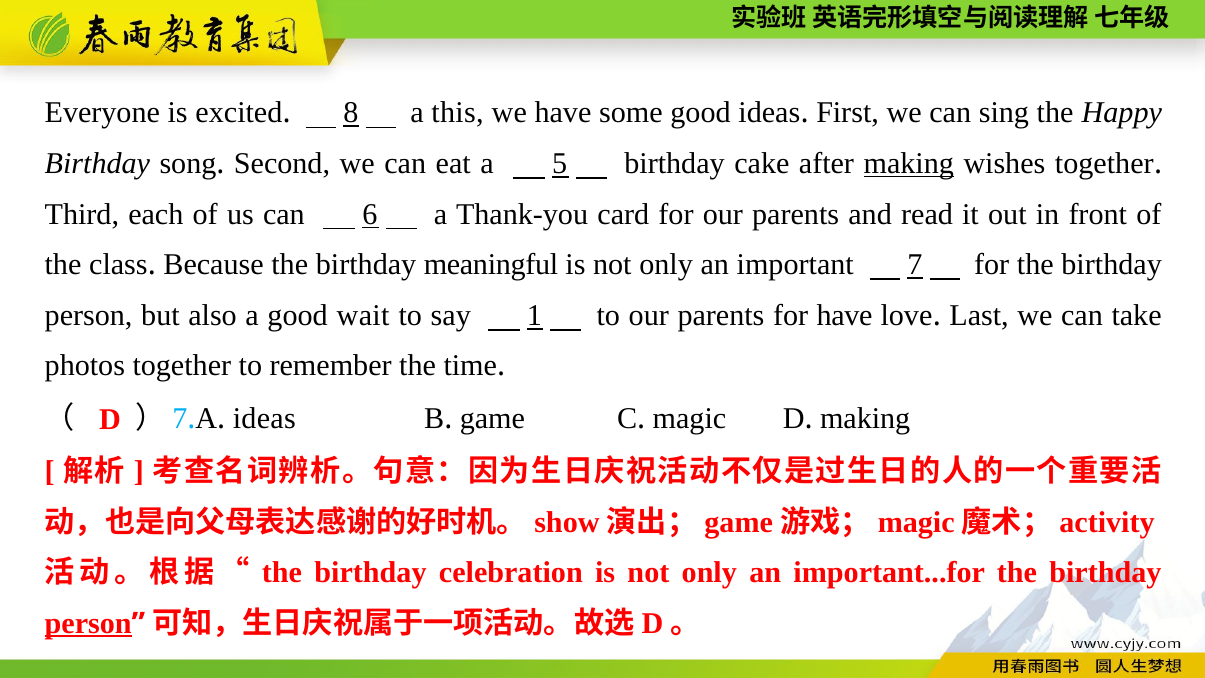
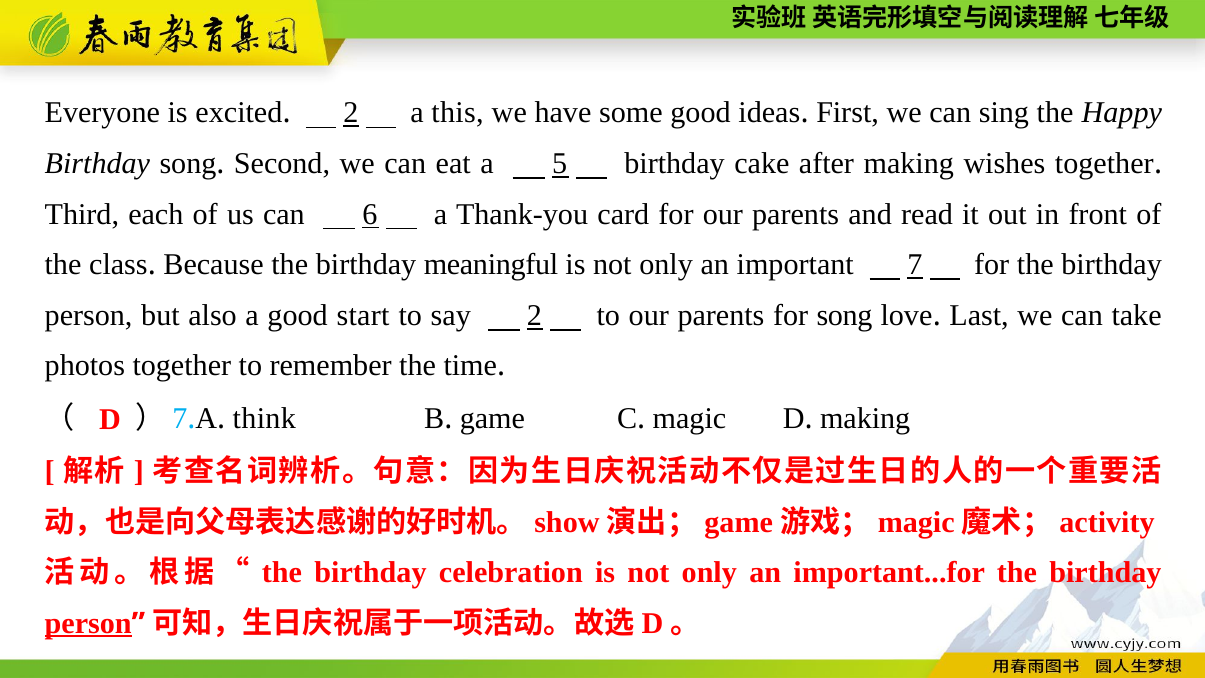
8: 8 -> 2 (351, 113)
making underline: present -> none (909, 164)
wait: wait -> start (363, 315)
say 1: 1 -> 2 (534, 315)
for have: have -> song (845, 315)
ideas: ideas -> think (264, 418)
